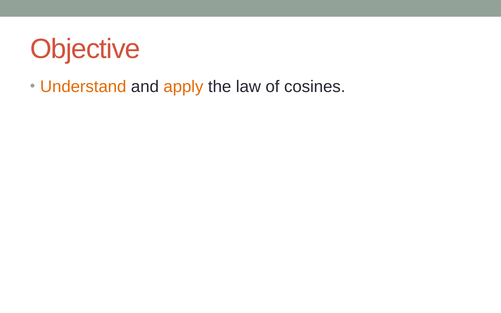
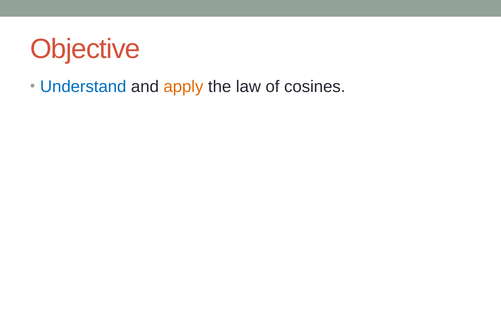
Understand colour: orange -> blue (83, 87)
